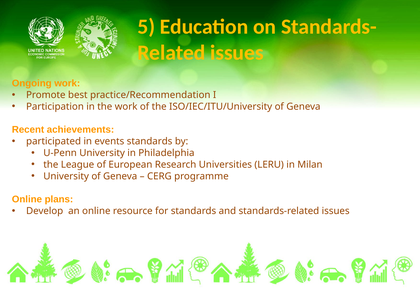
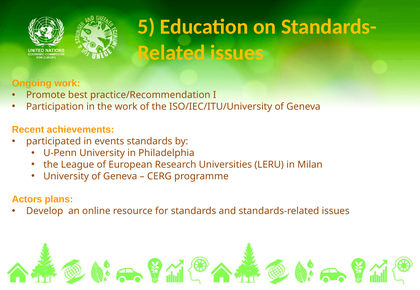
Online: Online -> Actors (27, 200)
